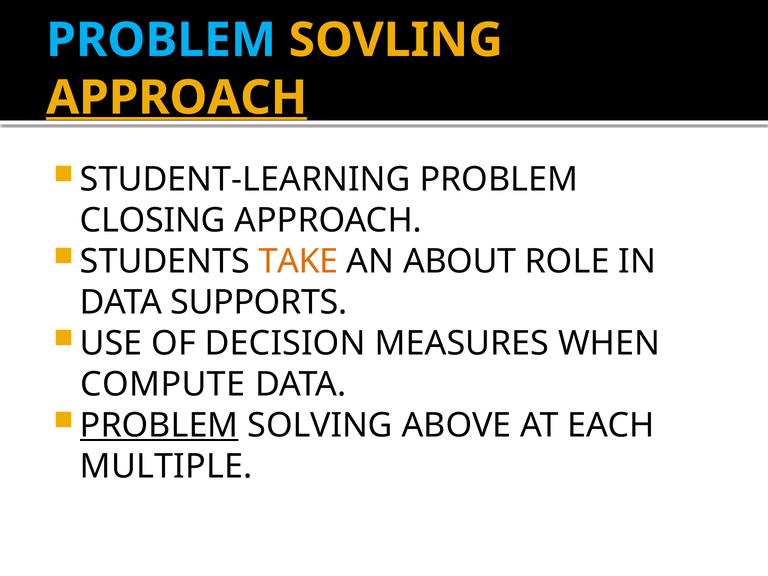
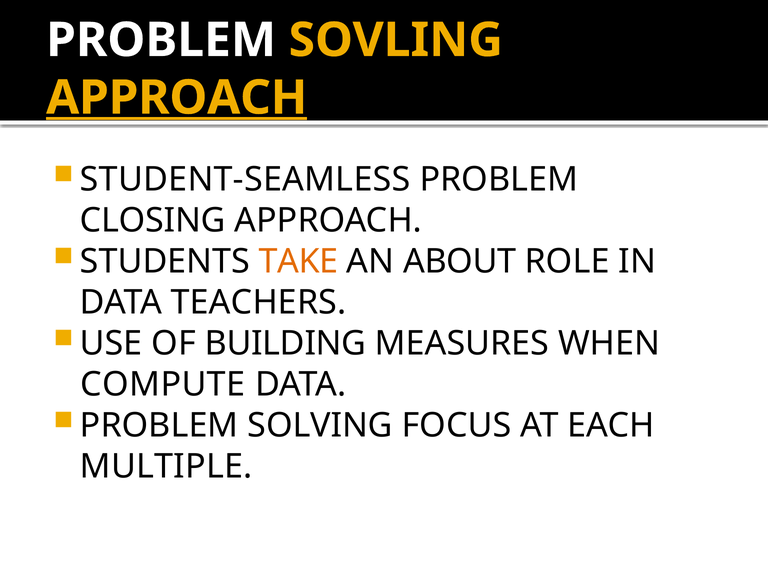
PROBLEM colour: light blue -> white (161, 40)
STUDENT-LEARNING: STUDENT-LEARNING -> STUDENT-SEAMLESS (245, 180)
SUPPORTS: SUPPORTS -> TEACHERS (259, 303)
DECISION: DECISION -> BUILDING (285, 344)
PROBLEM underline: present -> none (159, 425)
ABOVE: ABOVE -> FOCUS (457, 425)
